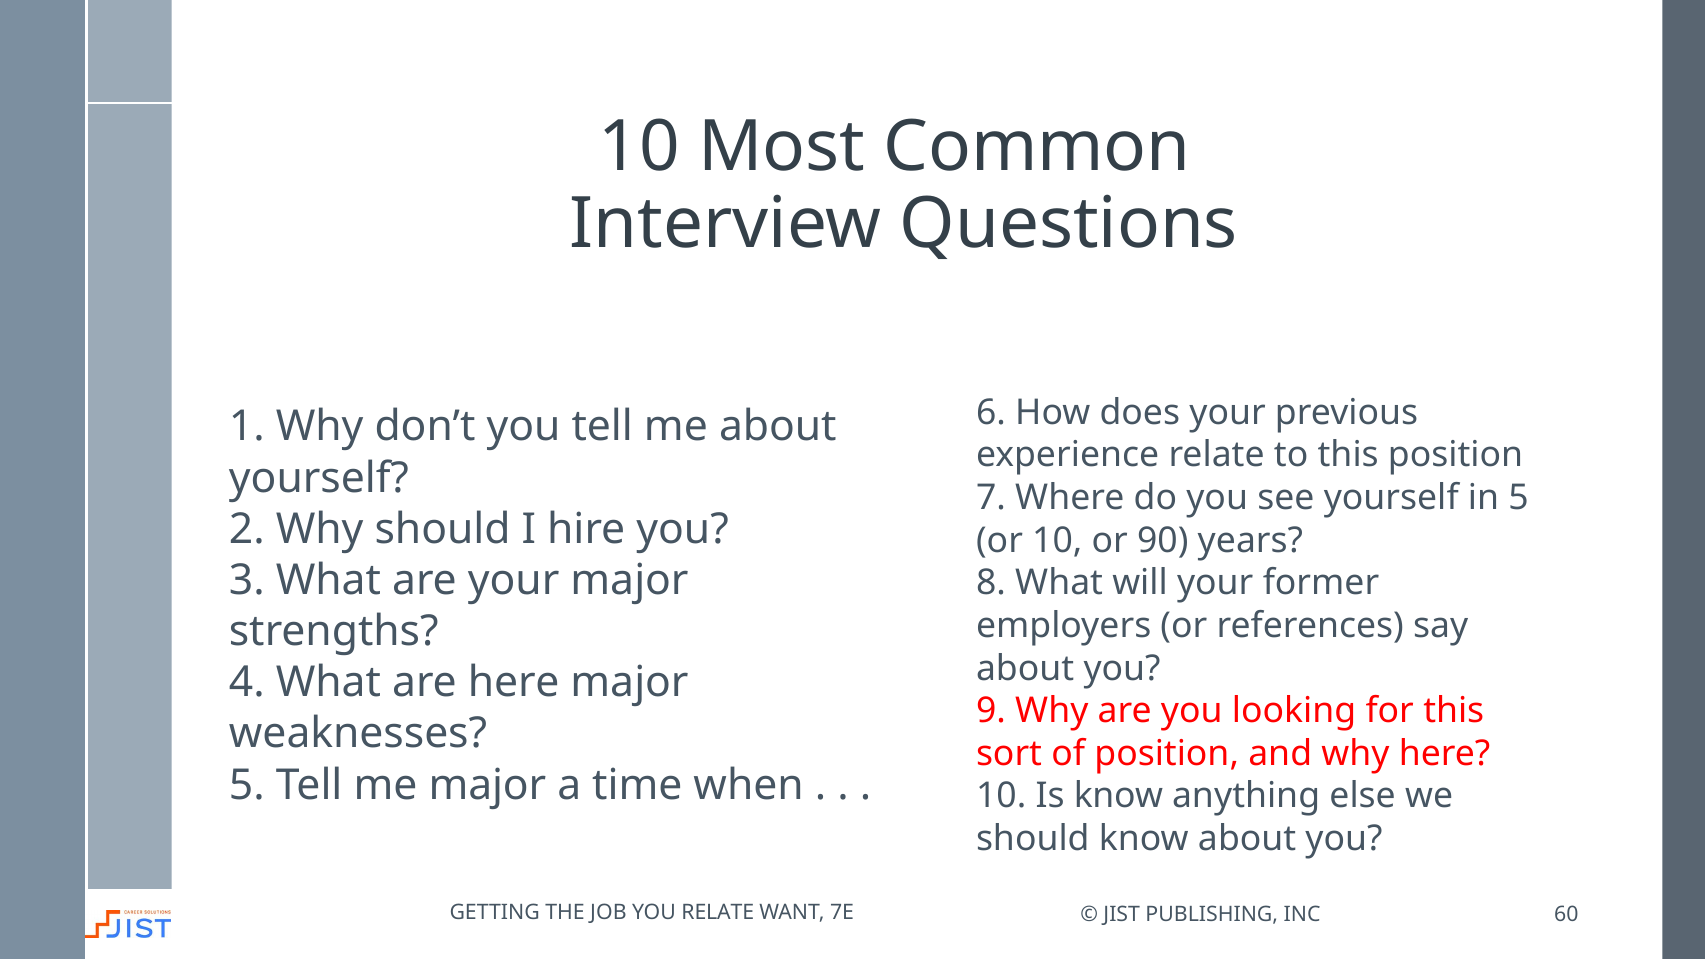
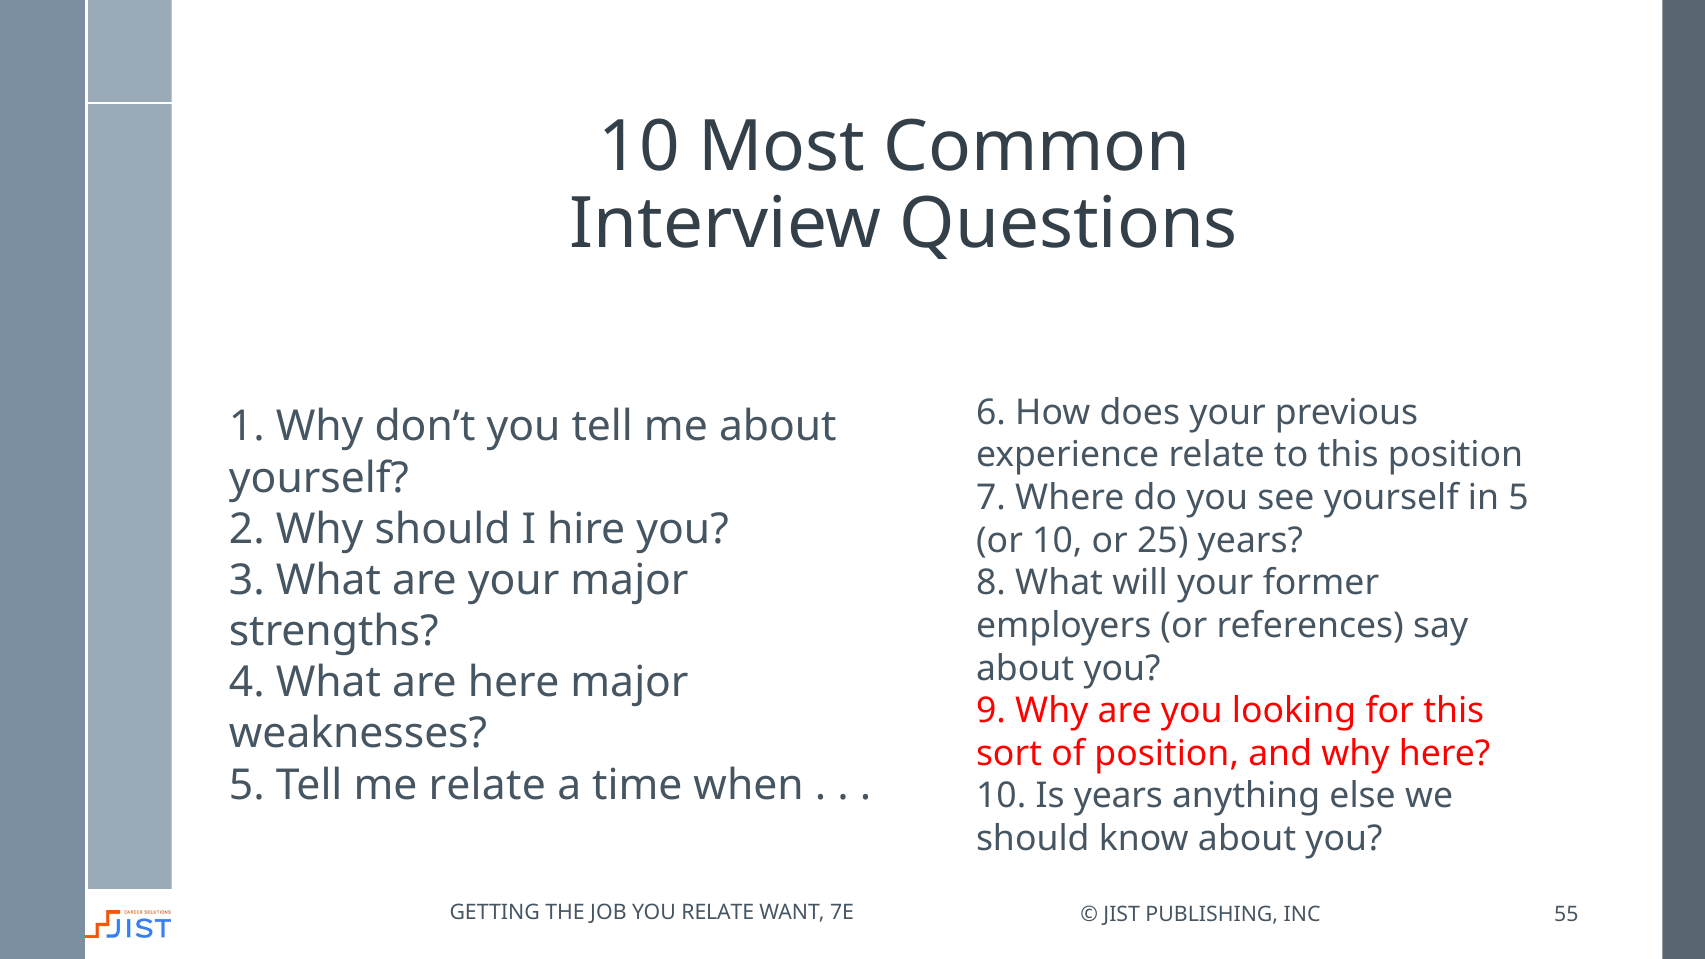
90: 90 -> 25 (1163, 541)
me major: major -> relate (487, 785)
Is know: know -> years (1118, 797)
60: 60 -> 55 (1566, 914)
